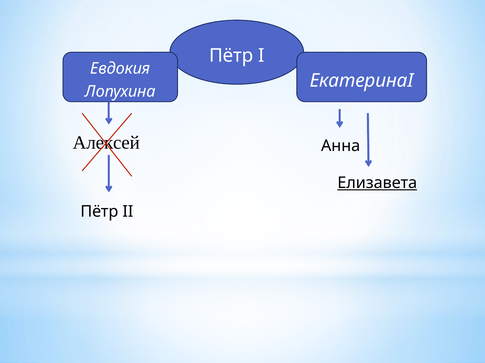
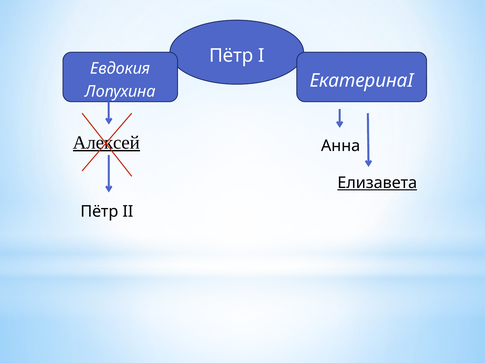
Алексей underline: none -> present (106, 143)
